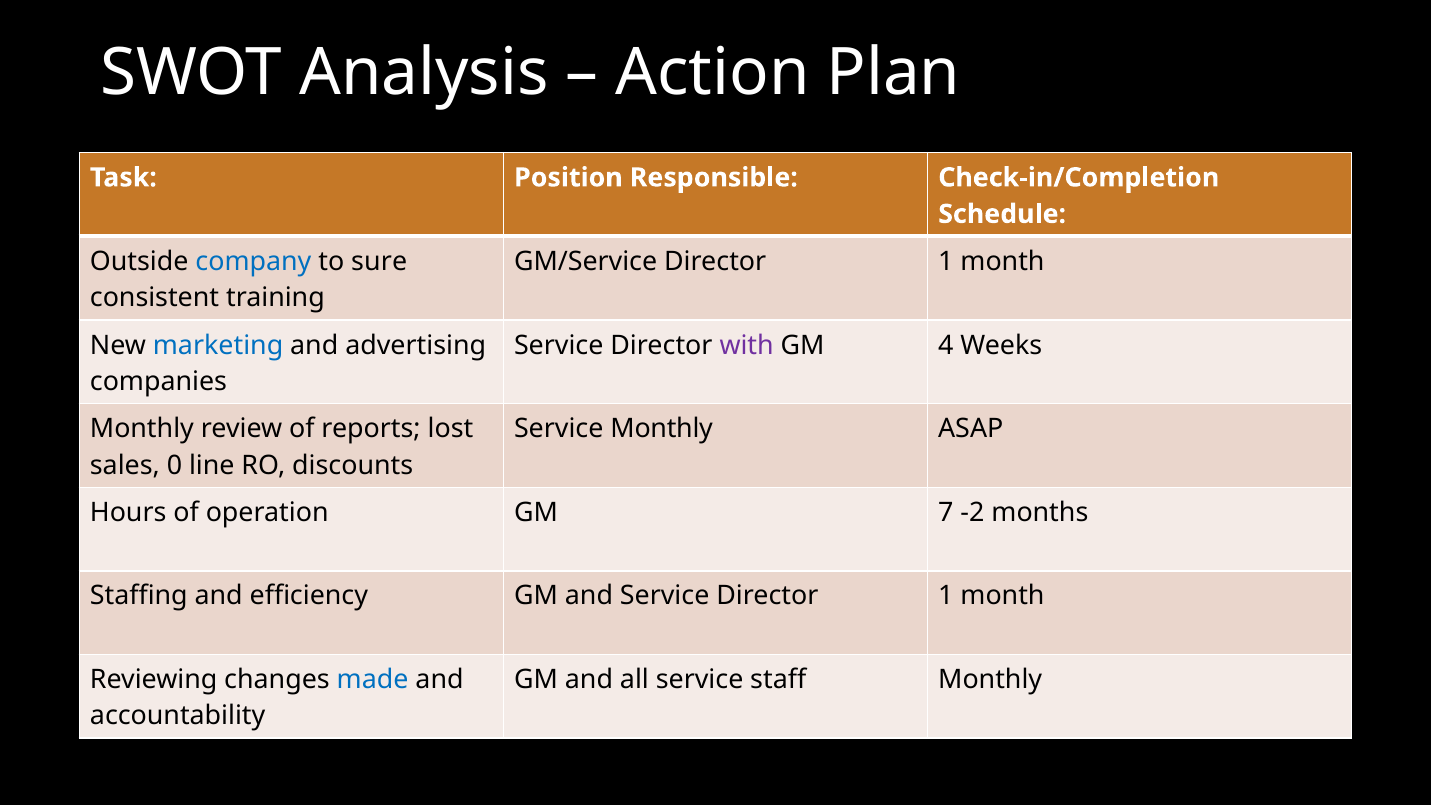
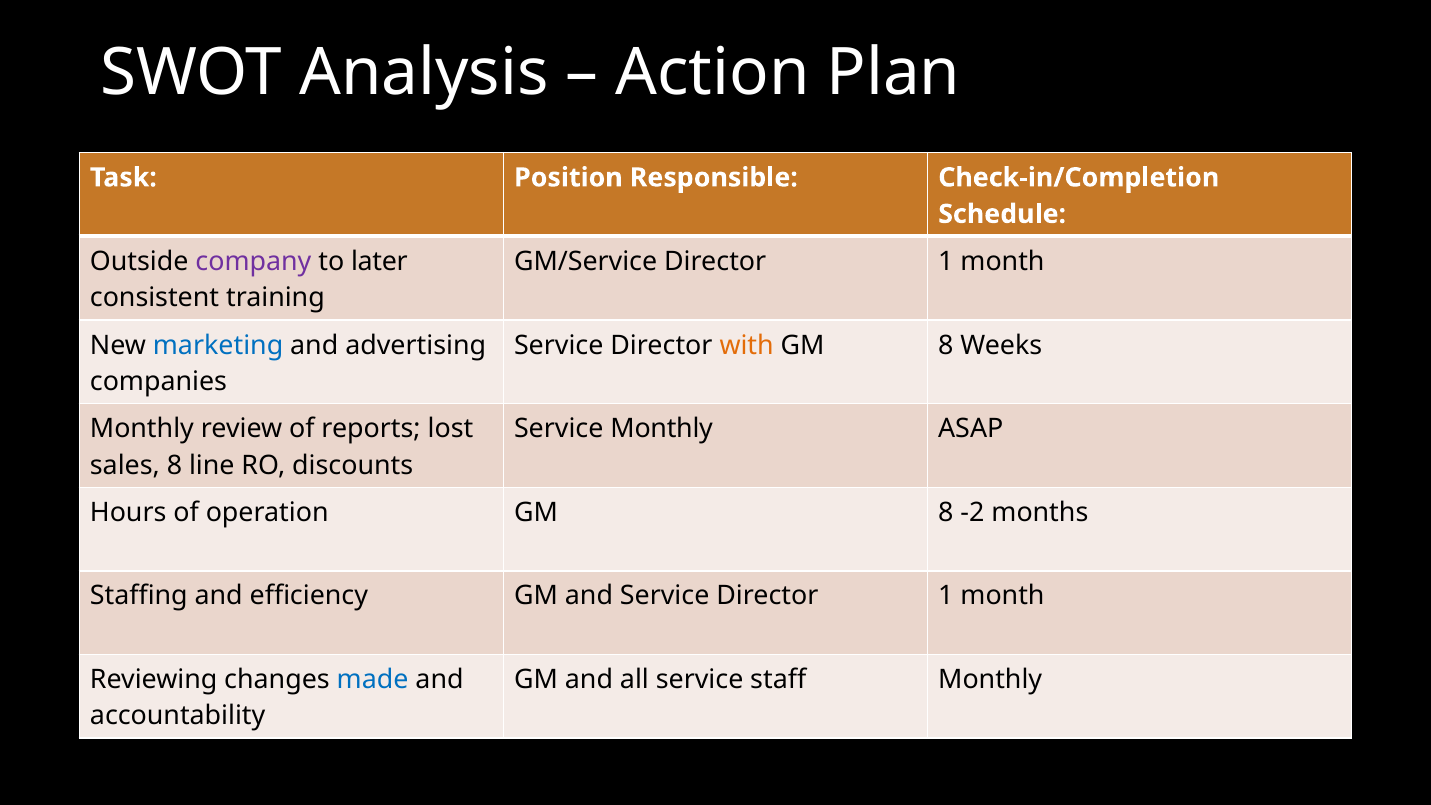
company colour: blue -> purple (253, 261)
sure: sure -> later (379, 261)
with colour: purple -> orange (747, 345)
4: 4 -> 8 (946, 345)
sales 0: 0 -> 8 (174, 465)
operation GM 7: 7 -> 8 (946, 513)
